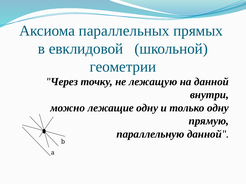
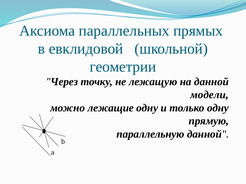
внутри: внутри -> модели (209, 95)
